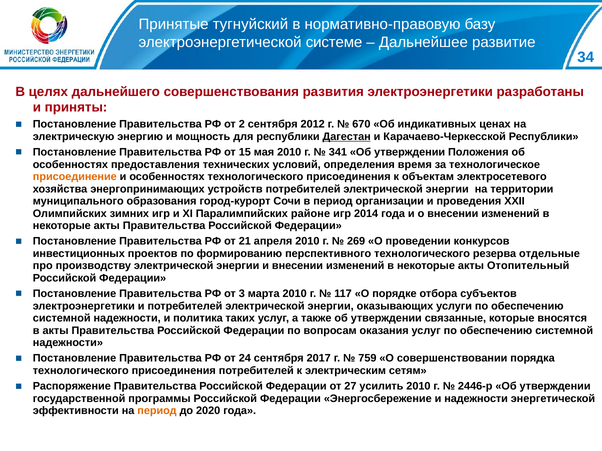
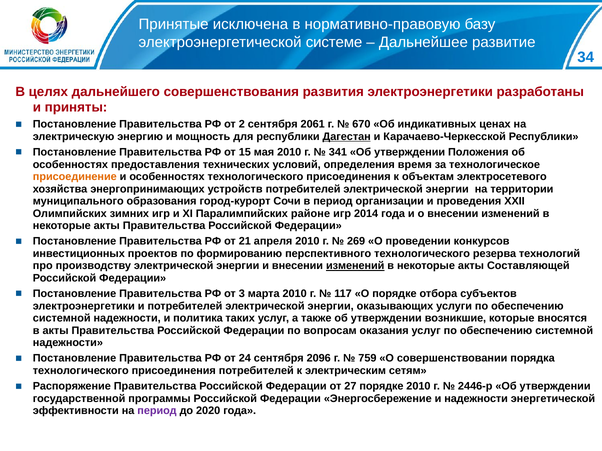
тугнуйский: тугнуйский -> исключена (251, 24)
2012: 2012 -> 2061 (313, 124)
отдельные: отдельные -> технологий (550, 254)
изменений underline: none -> present (355, 266)
Отопительный: Отопительный -> Составляющей (528, 266)
связанные: связанные -> возникшие (455, 319)
2017: 2017 -> 2096 (319, 359)
27 усилить: усилить -> порядке (381, 387)
период colour: orange -> purple (157, 411)
